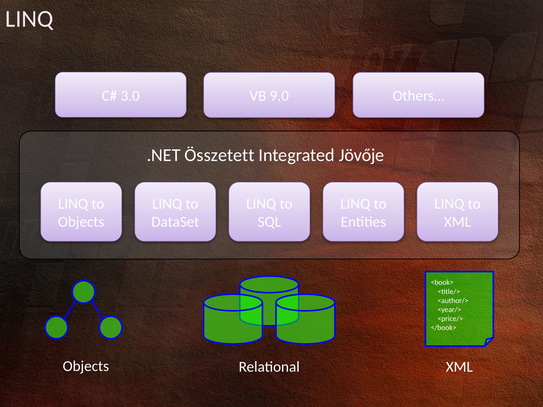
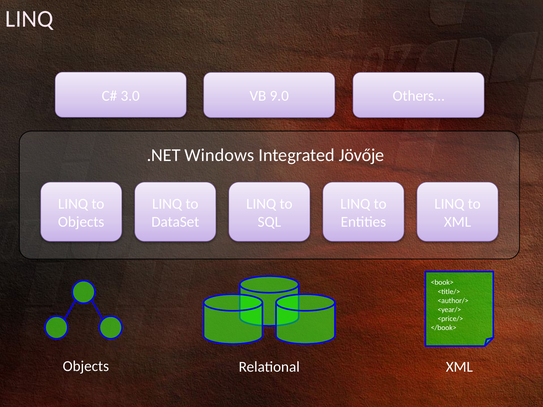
Összetett: Összetett -> Windows (219, 155)
